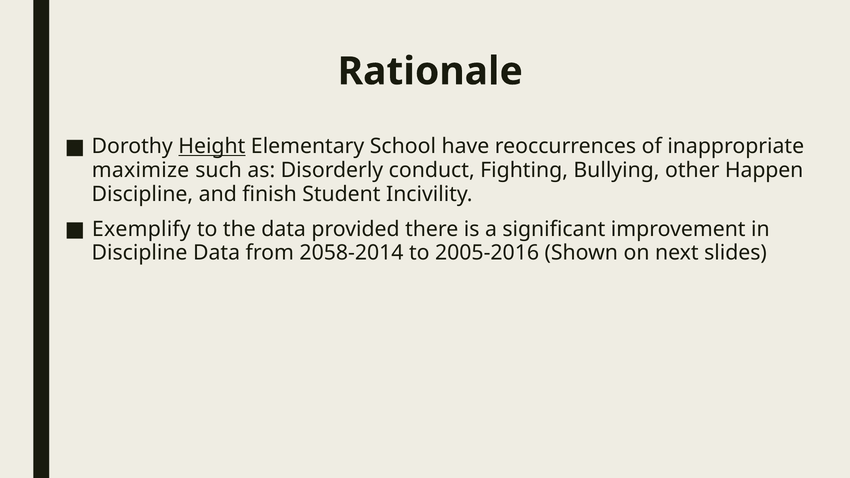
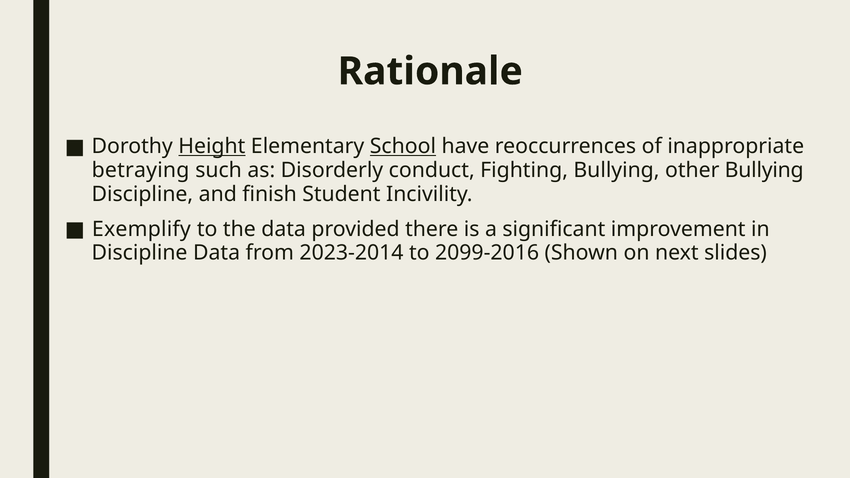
School underline: none -> present (403, 147)
maximize: maximize -> betraying (141, 170)
other Happen: Happen -> Bullying (764, 170)
2058-2014: 2058-2014 -> 2023-2014 (351, 253)
2005-2016: 2005-2016 -> 2099-2016 (487, 253)
